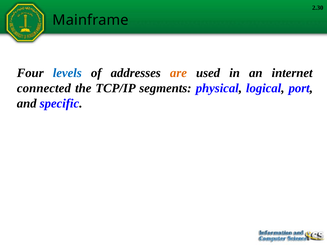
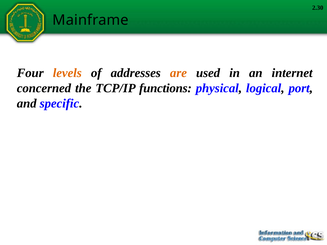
levels colour: blue -> orange (67, 73)
connected: connected -> concerned (44, 88)
segments: segments -> functions (165, 88)
